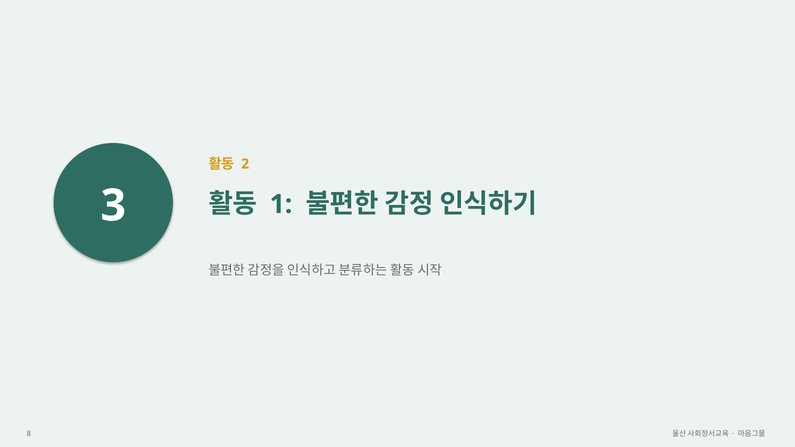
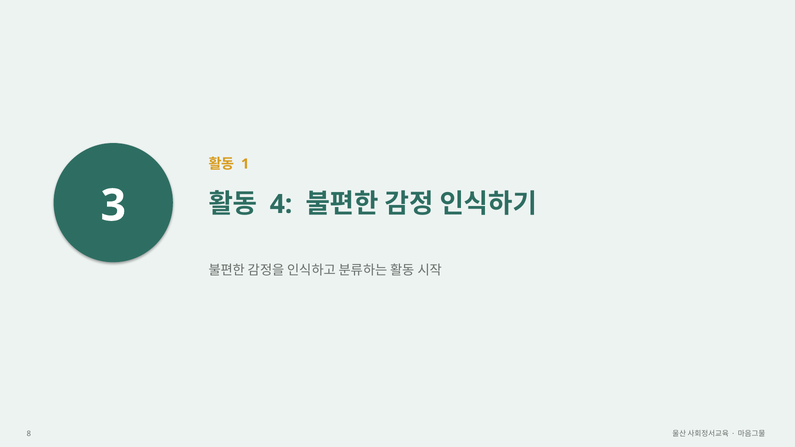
2: 2 -> 1 (245, 164)
1: 1 -> 4 (281, 204)
